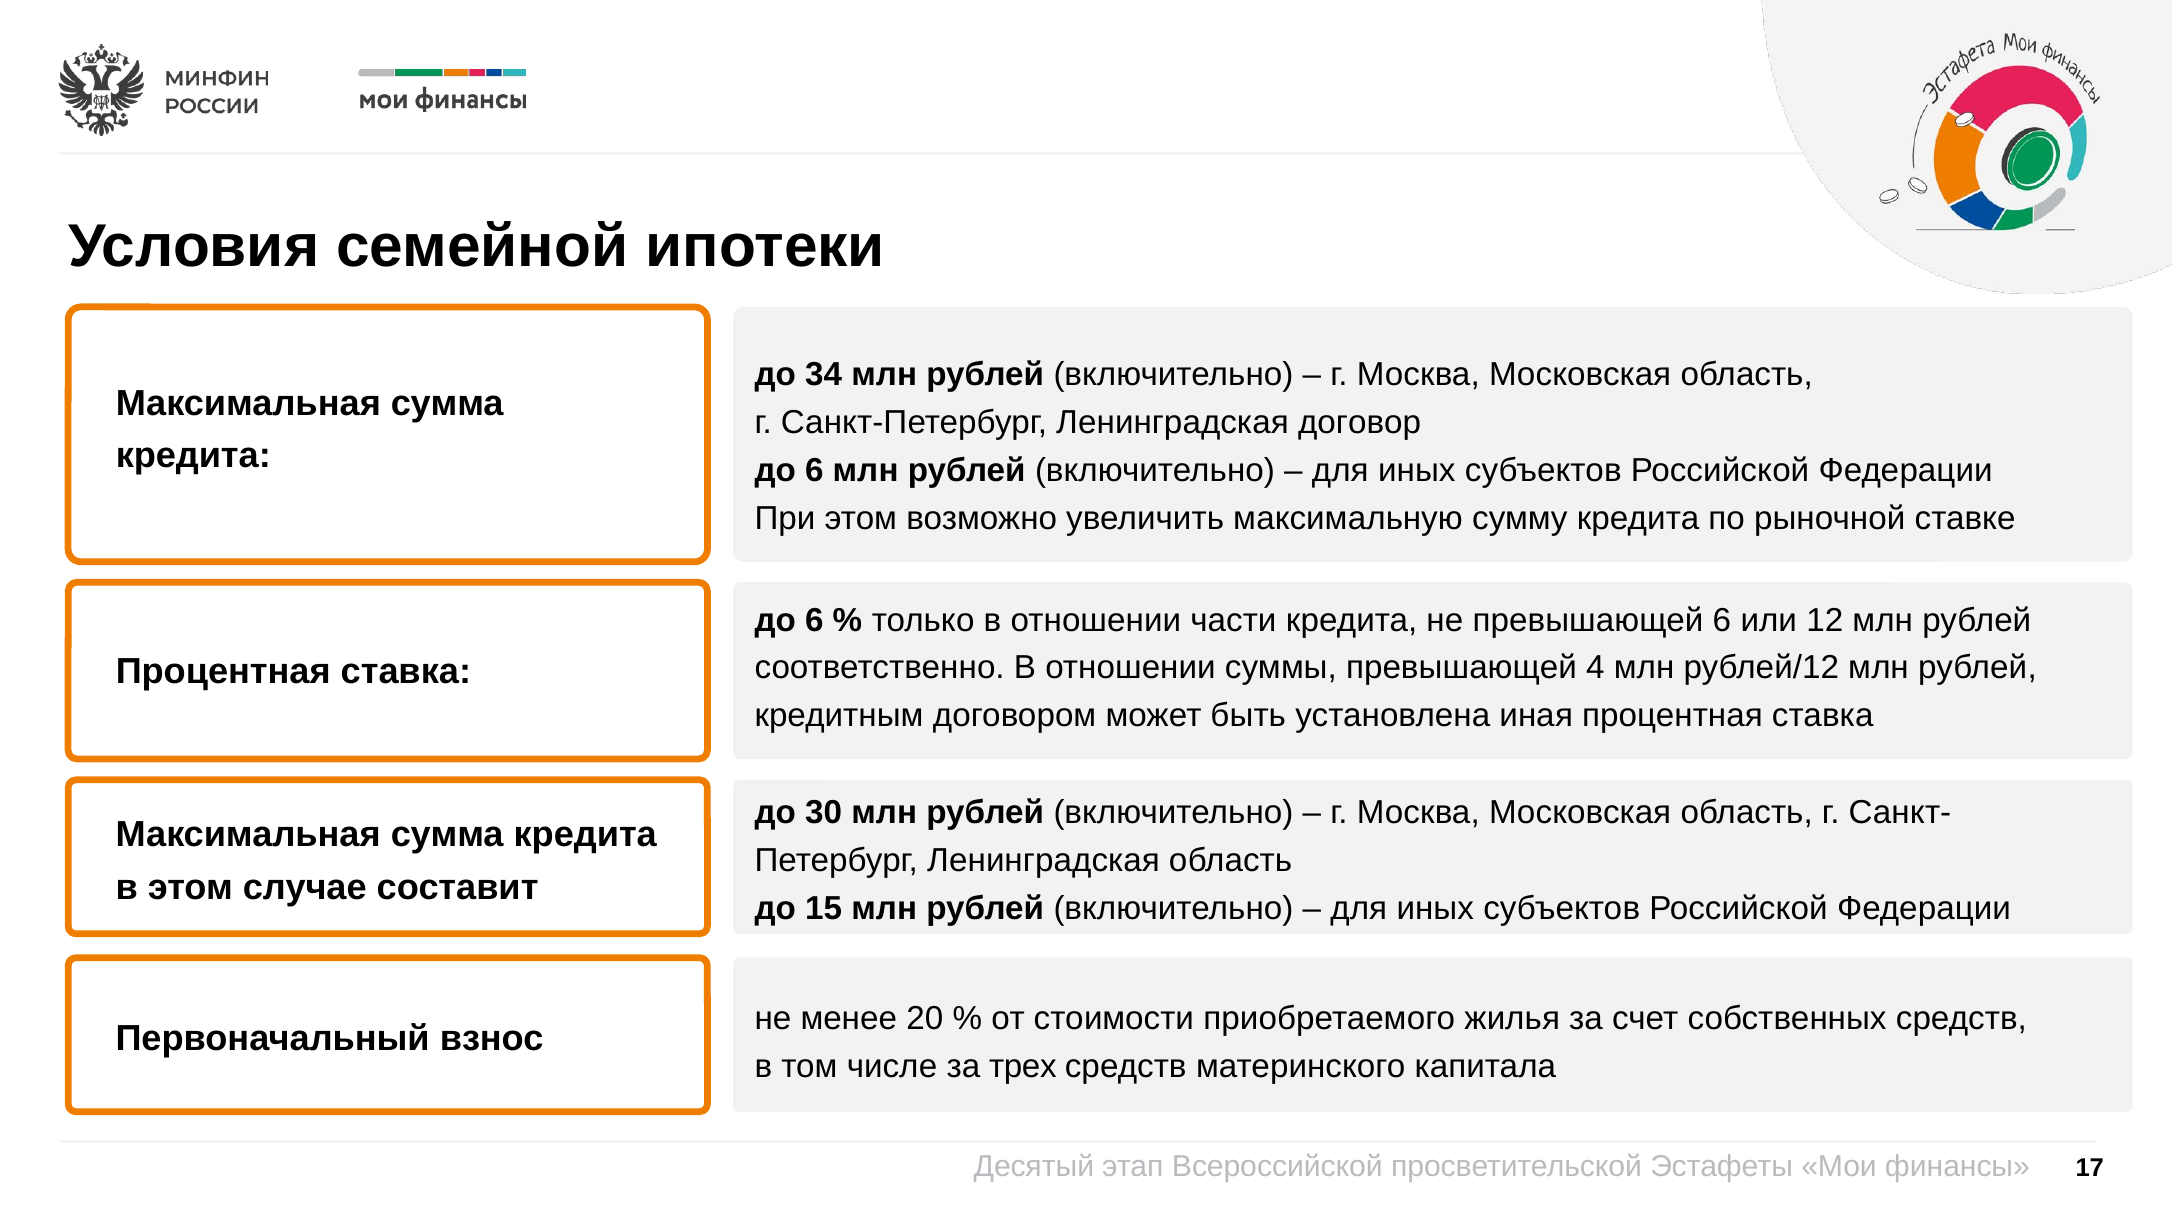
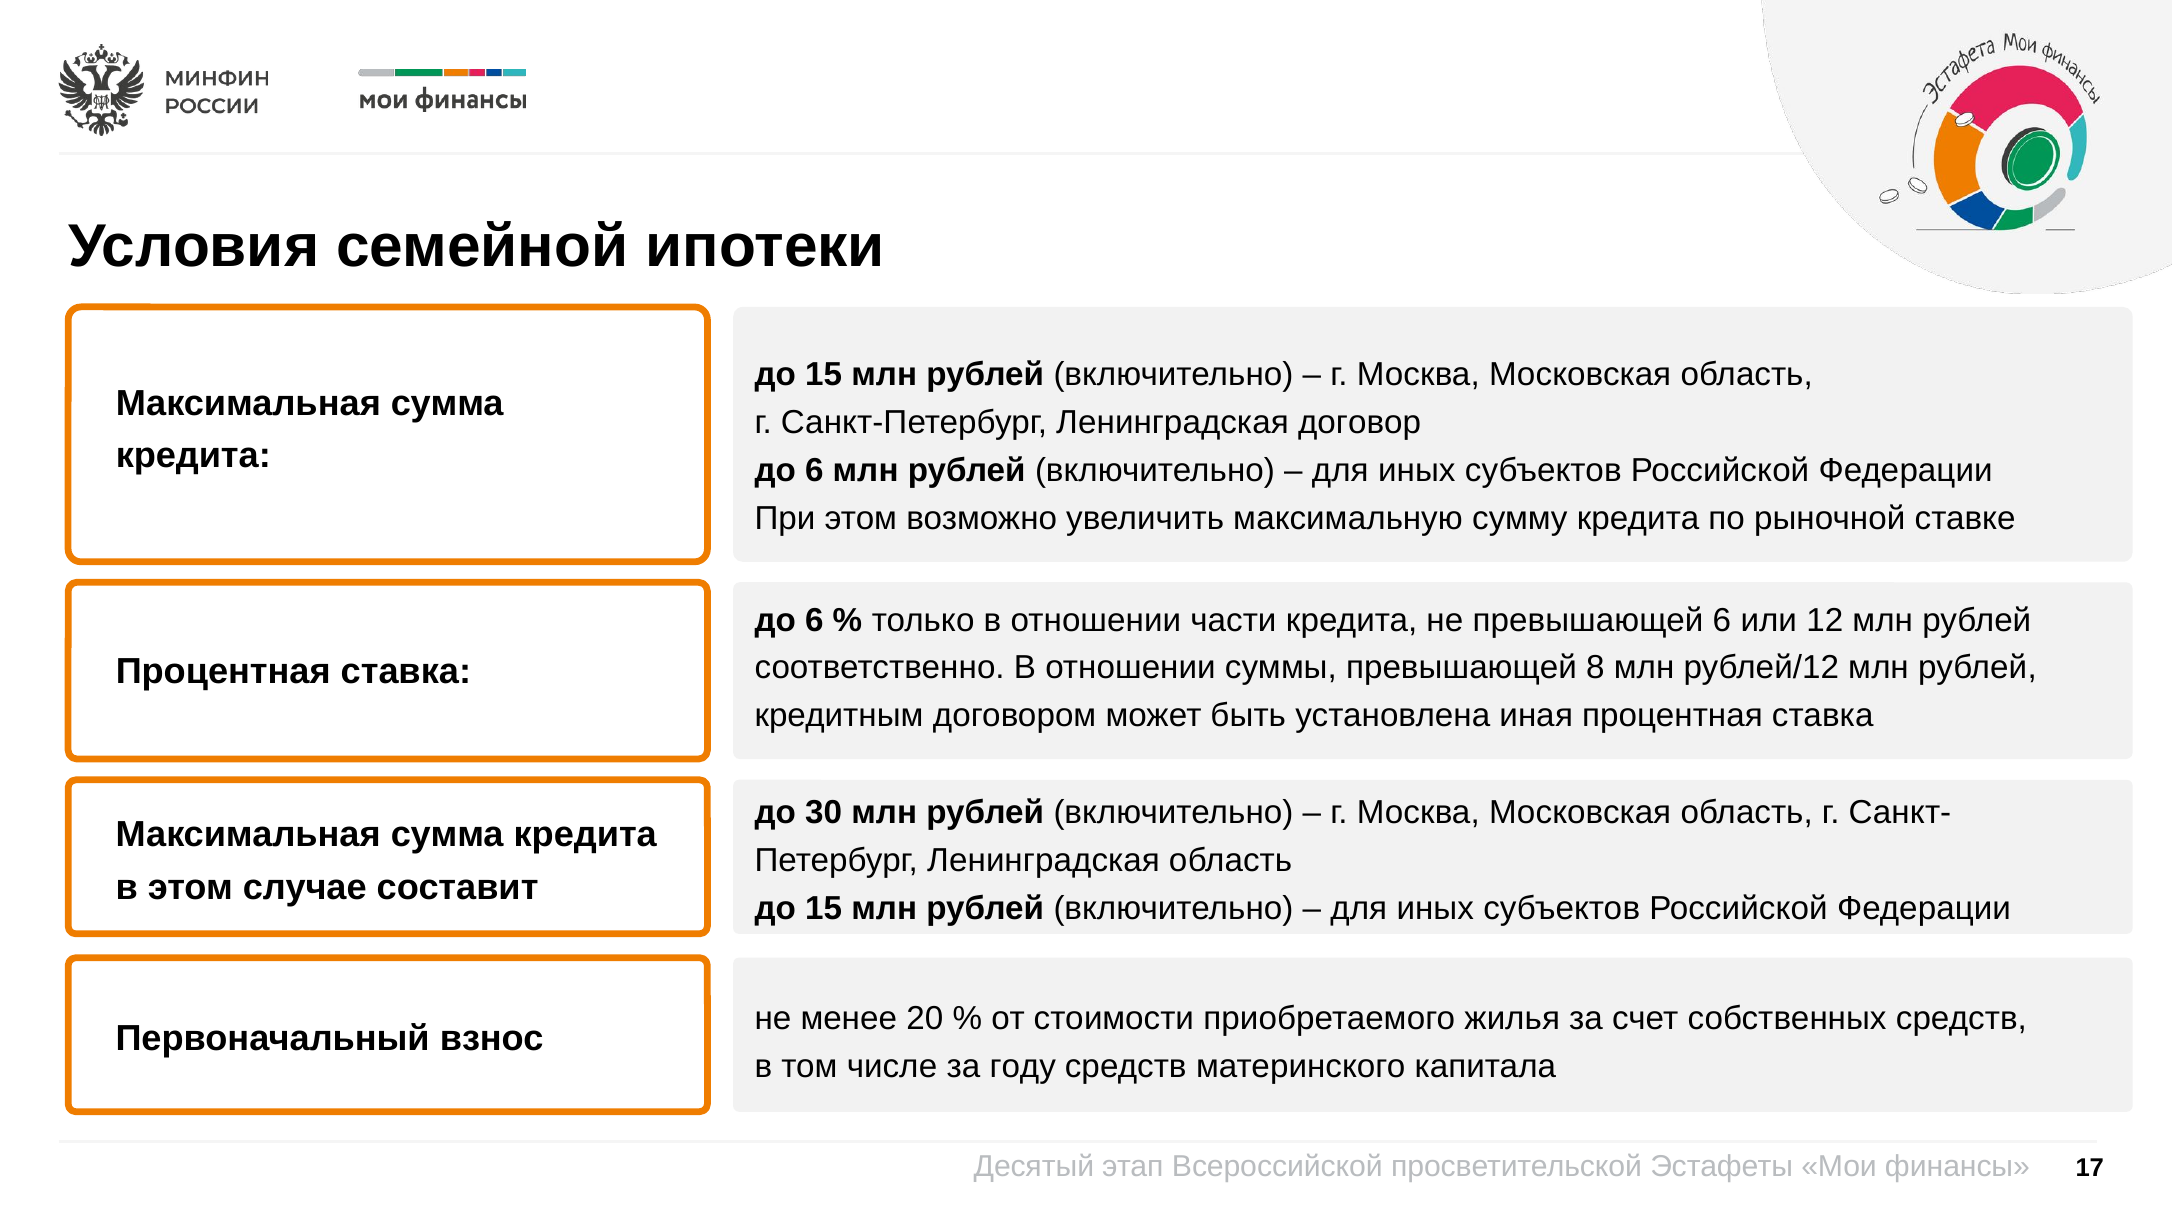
34: 34 -> 15 (824, 375)
4: 4 -> 8 (1595, 668)
трех: трех -> году (1023, 1066)
